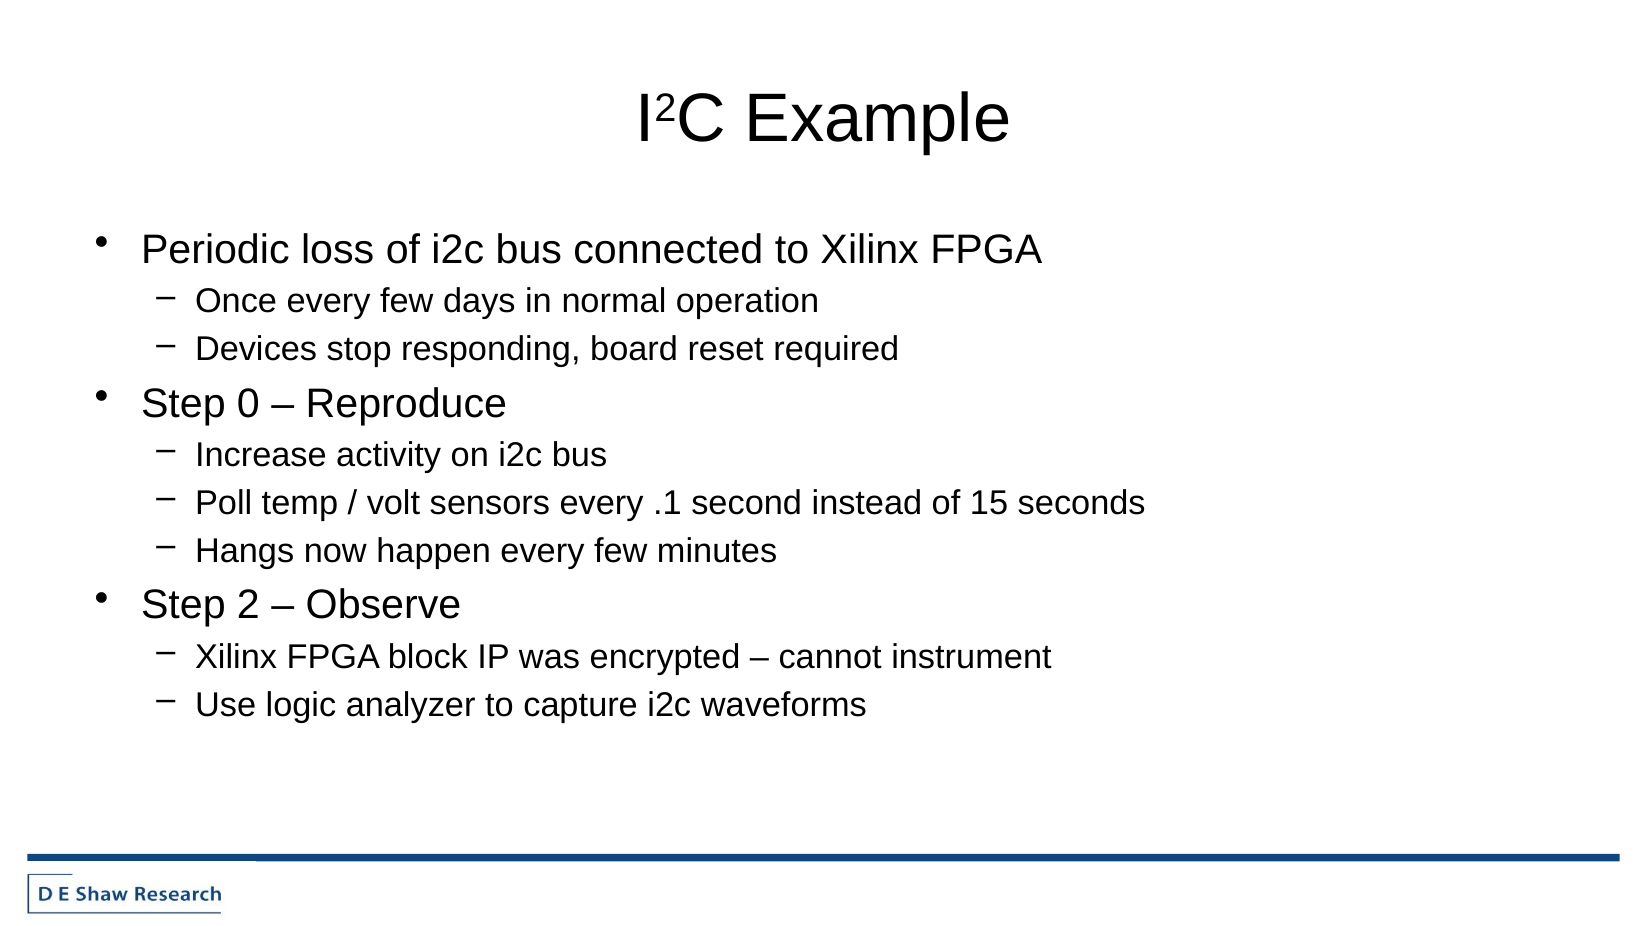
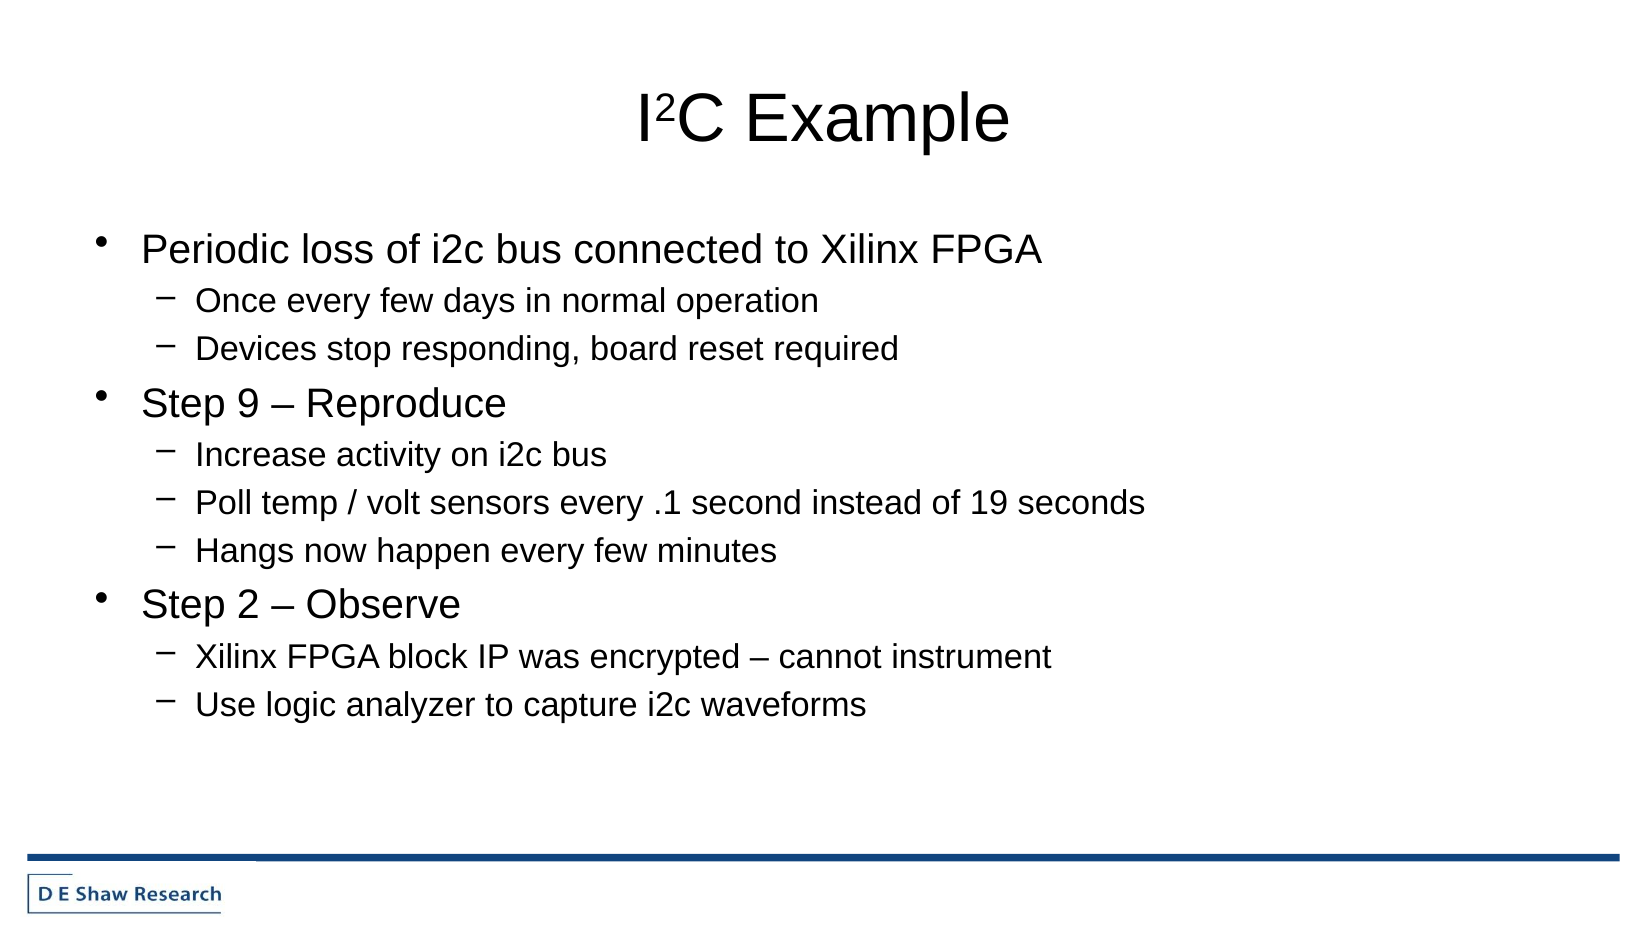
0: 0 -> 9 (248, 404)
15: 15 -> 19 (989, 503)
